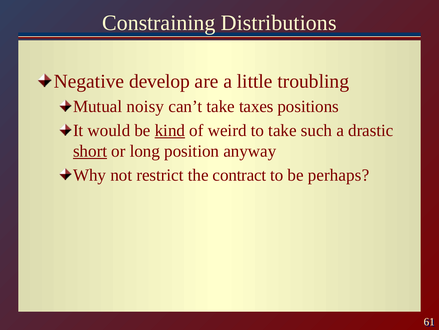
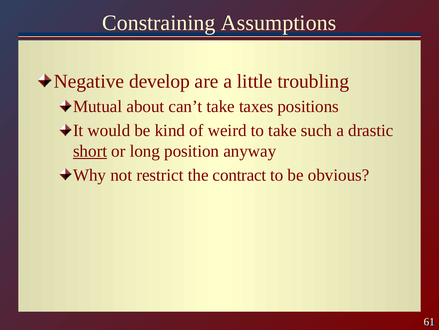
Distributions: Distributions -> Assumptions (279, 23)
noisy: noisy -> about (145, 106)
kind underline: present -> none (170, 130)
perhaps: perhaps -> obvious (339, 175)
